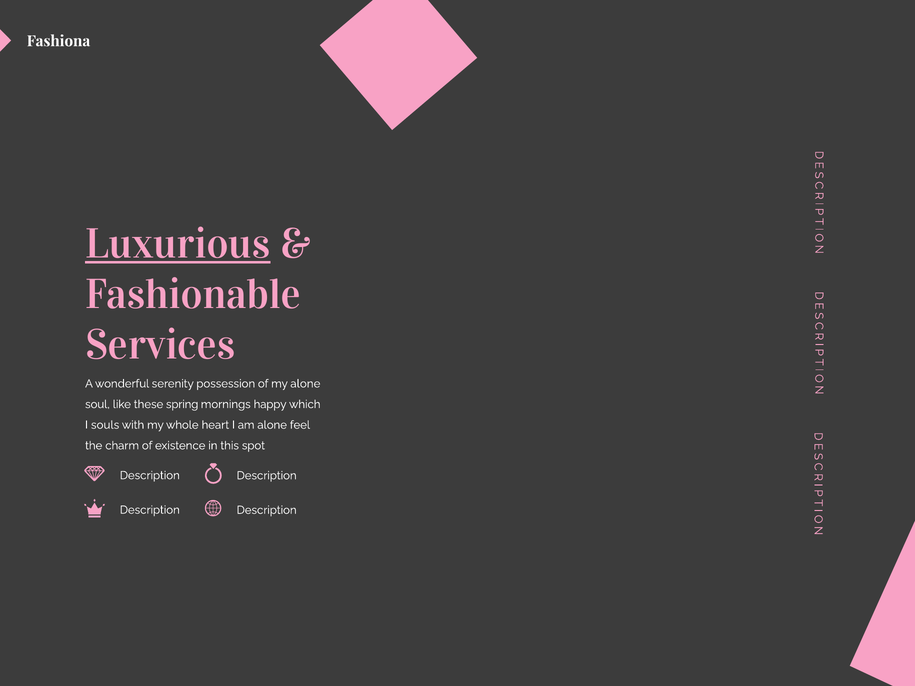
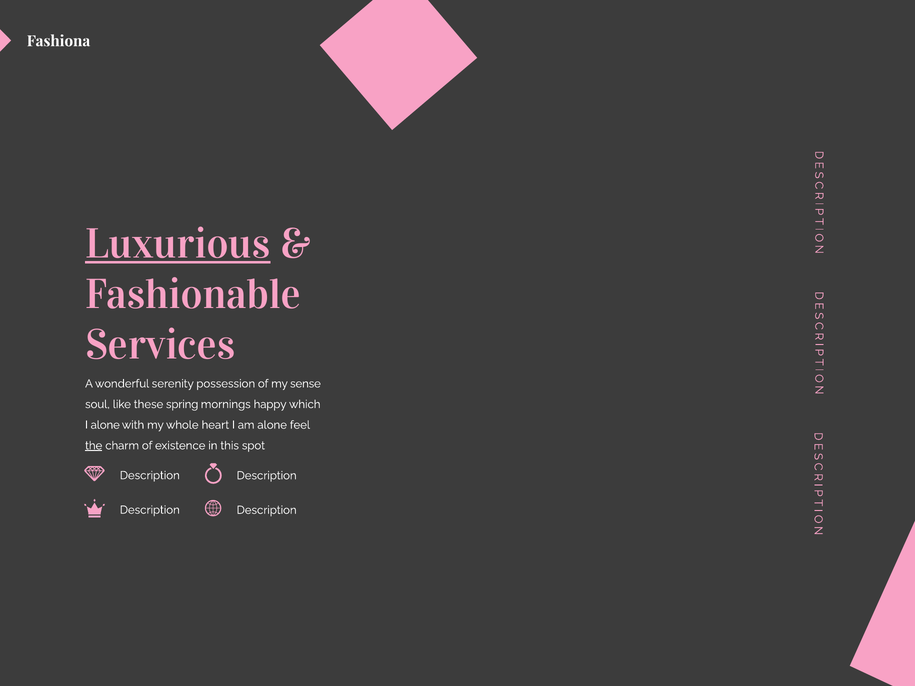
my alone: alone -> sense (305, 384)
I souls: souls -> alone (105, 425)
the underline: none -> present (94, 446)
